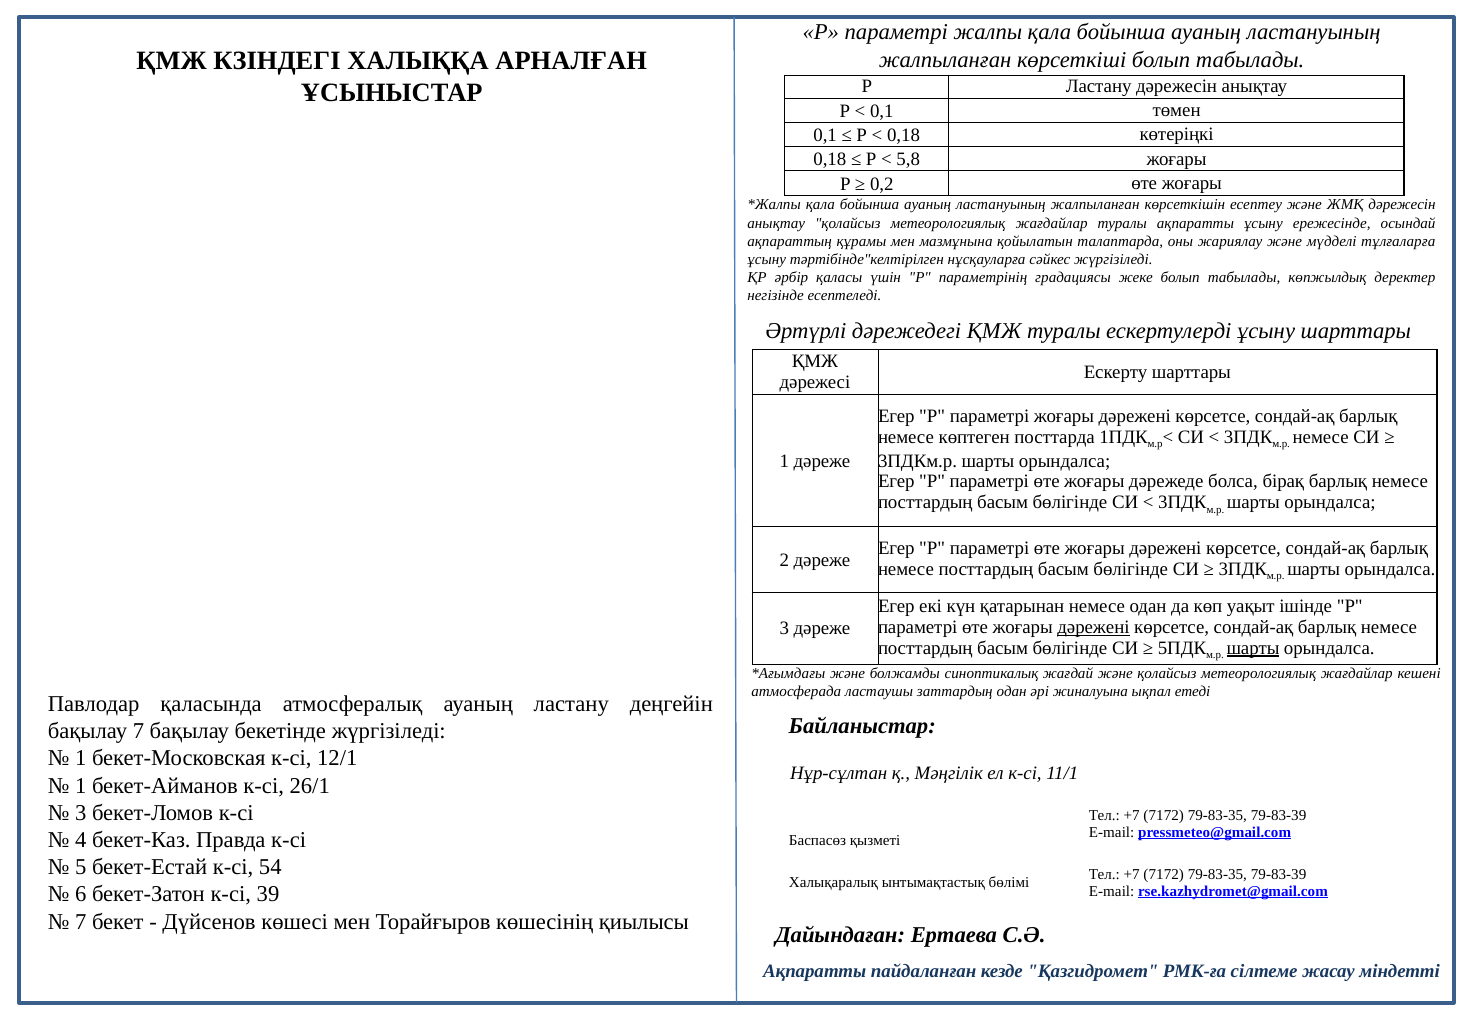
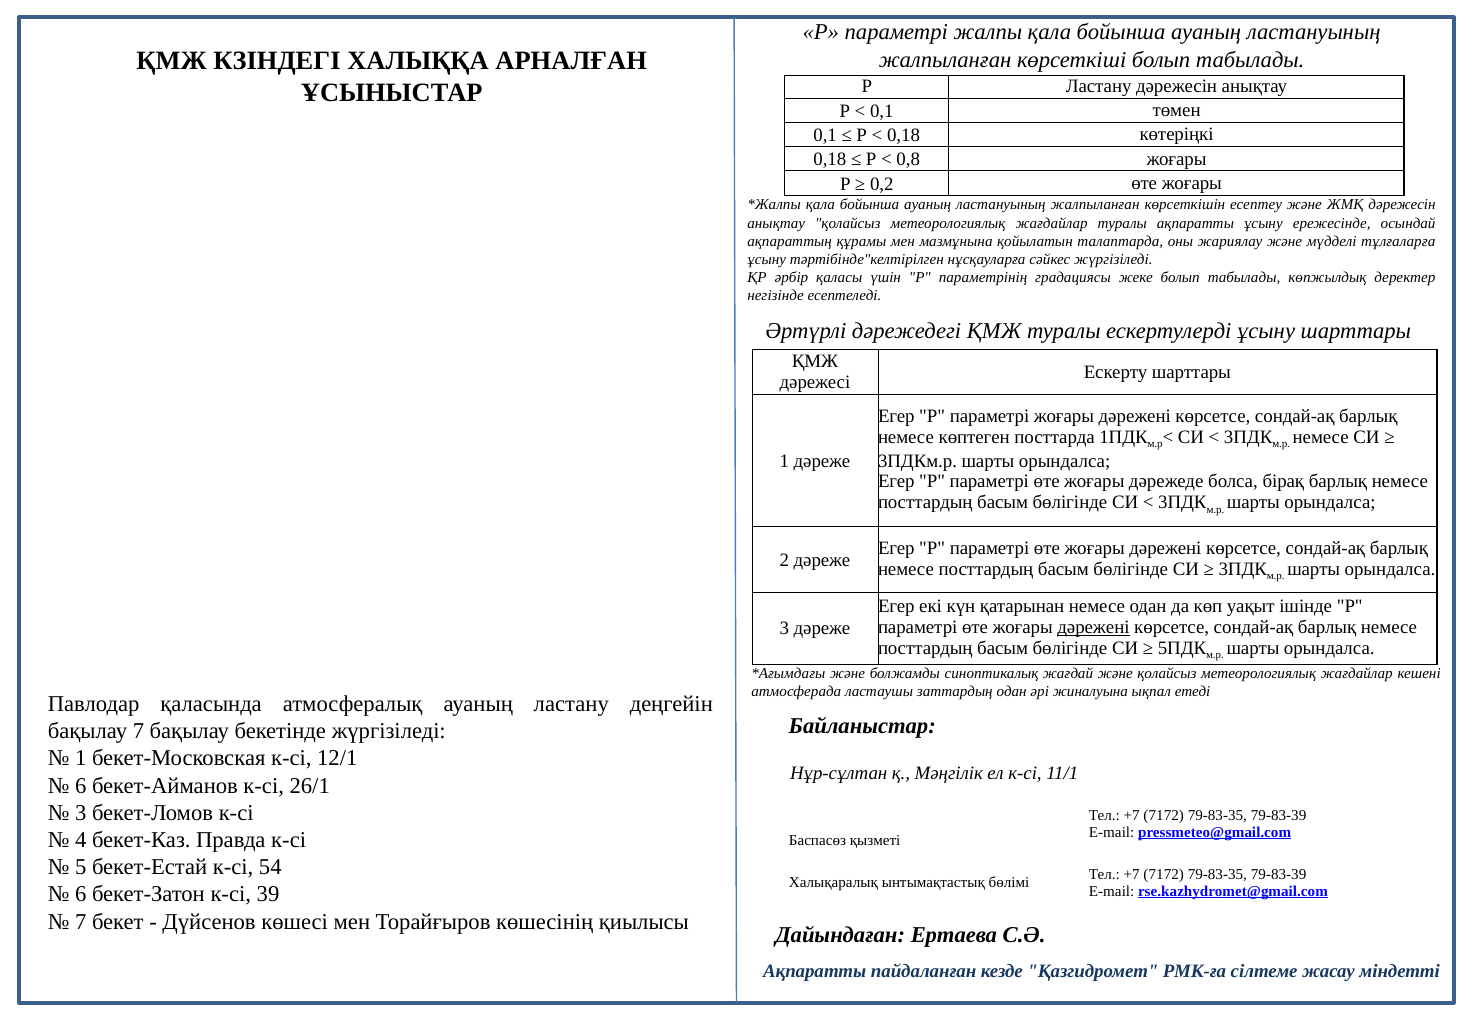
5,8: 5,8 -> 0,8 (908, 159)
шарты underline: present -> none (1253, 648)
1: 1 -> 6 (81, 786)
